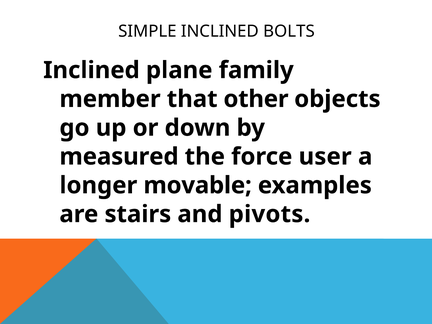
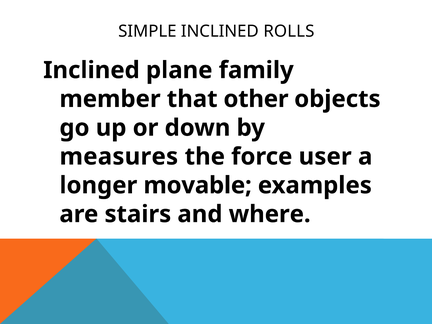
BOLTS: BOLTS -> ROLLS (289, 31)
measured: measured -> measures (119, 157)
pivots: pivots -> where (270, 214)
